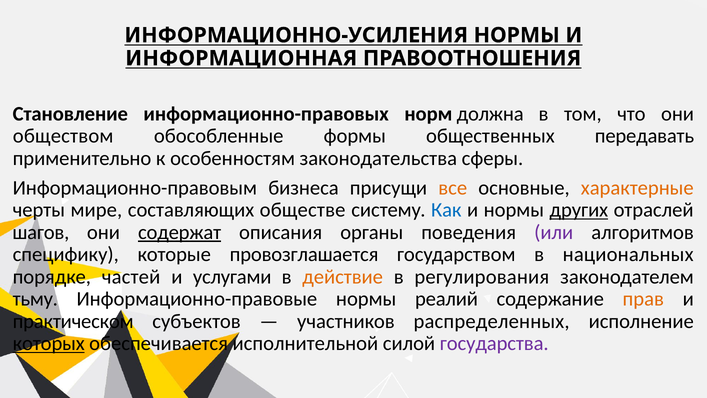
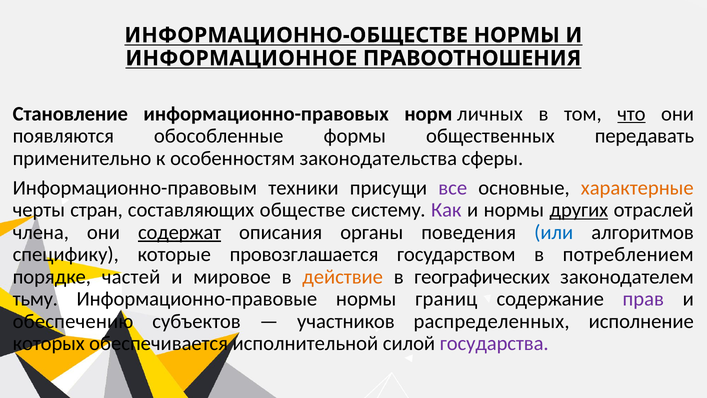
ИНФОРМАЦИОННО-УСИЛЕНИЯ: ИНФОРМАЦИОННО-УСИЛЕНИЯ -> ИНФОРМАЦИОННО-ОБЩЕСТВЕ (296, 35)
ИНФОРМАЦИОННАЯ: ИНФОРМАЦИОННАЯ -> ИНФОРМАЦИОННОЕ (241, 58)
должна: должна -> личных (490, 114)
что underline: none -> present (631, 114)
обществом: обществом -> появляются (63, 136)
бизнеса: бизнеса -> техники (303, 188)
все colour: orange -> purple (453, 188)
мире: мире -> стран (97, 210)
Как colour: blue -> purple (446, 210)
шагов: шагов -> члена (41, 232)
или colour: purple -> blue (554, 232)
национальных: национальных -> потреблением (628, 254)
услугами: услугами -> мировое (232, 277)
регулирования: регулирования -> географических (482, 277)
реалий: реалий -> границ (446, 299)
прав colour: orange -> purple (643, 299)
практическом: практическом -> обеспечению (73, 321)
которых underline: present -> none (49, 343)
